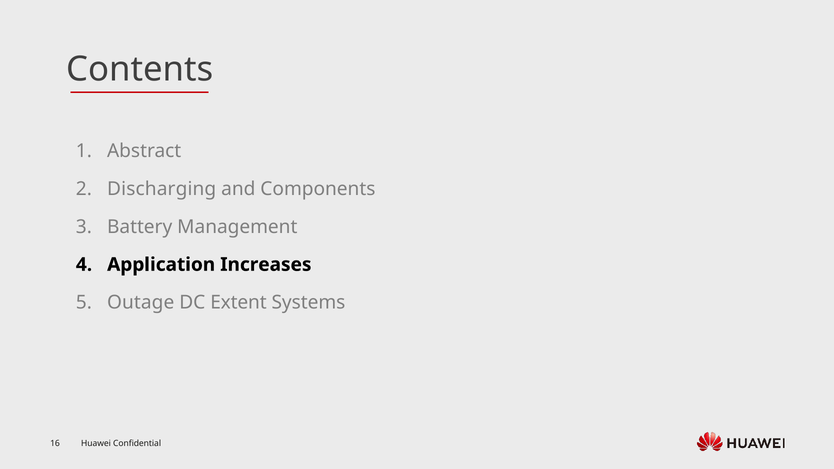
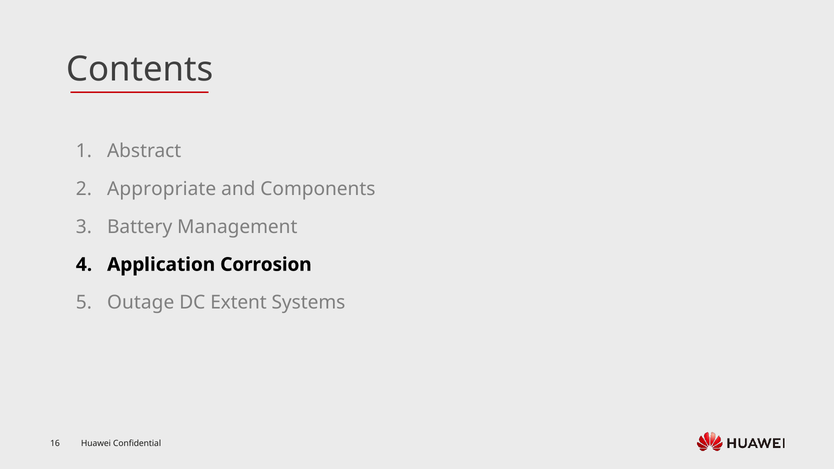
Discharging: Discharging -> Appropriate (162, 189)
Increases: Increases -> Corrosion (266, 265)
